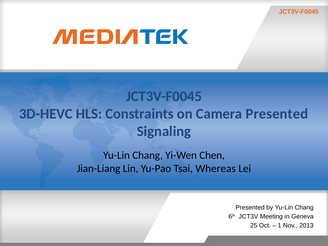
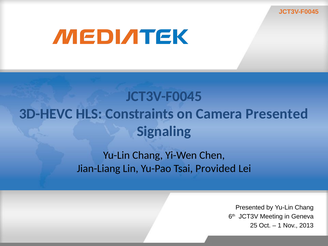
Whereas: Whereas -> Provided (216, 168)
